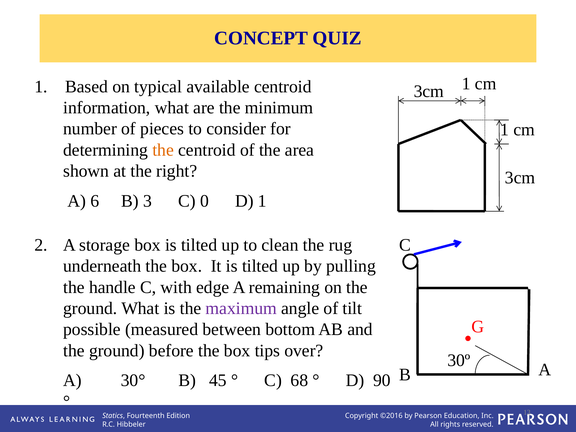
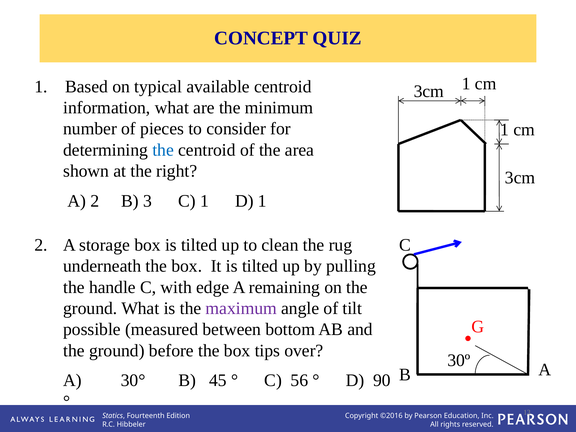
the colour: orange -> blue (163, 150)
A 6: 6 -> 2 (95, 201)
C 0: 0 -> 1 (204, 201)
68: 68 -> 56 (299, 380)
